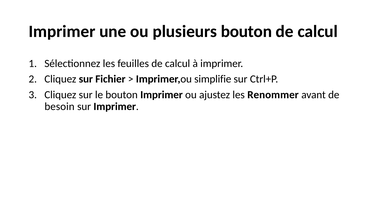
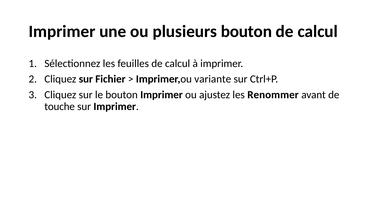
simplifie: simplifie -> variante (213, 79)
besoin: besoin -> touche (60, 107)
